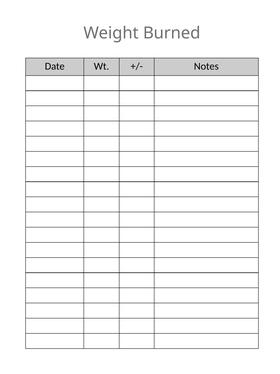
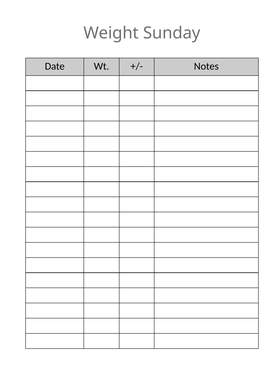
Burned: Burned -> Sunday (172, 33)
